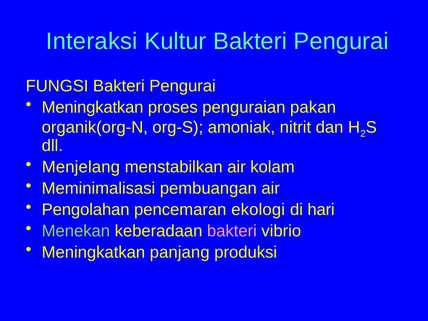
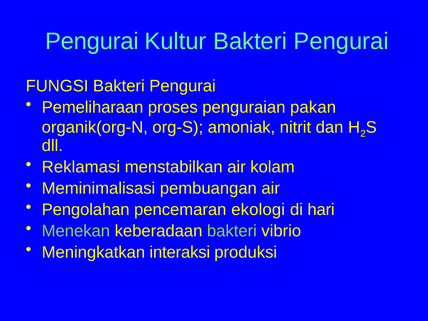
Interaksi: Interaksi -> Pengurai (92, 41)
Meningkatkan: Meningkatkan -> Pemeliharaan (93, 107)
Menjelang: Menjelang -> Reklamasi (81, 167)
bakteri colour: pink -> light green (232, 231)
panjang: panjang -> interaksi (180, 252)
